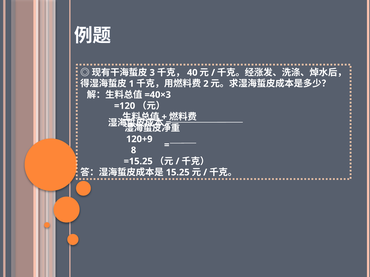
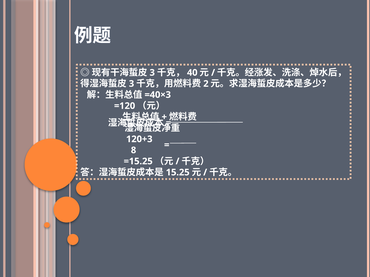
1: 1 -> 3 (131, 84)
120+9: 120+9 -> 120+3 (139, 139)
